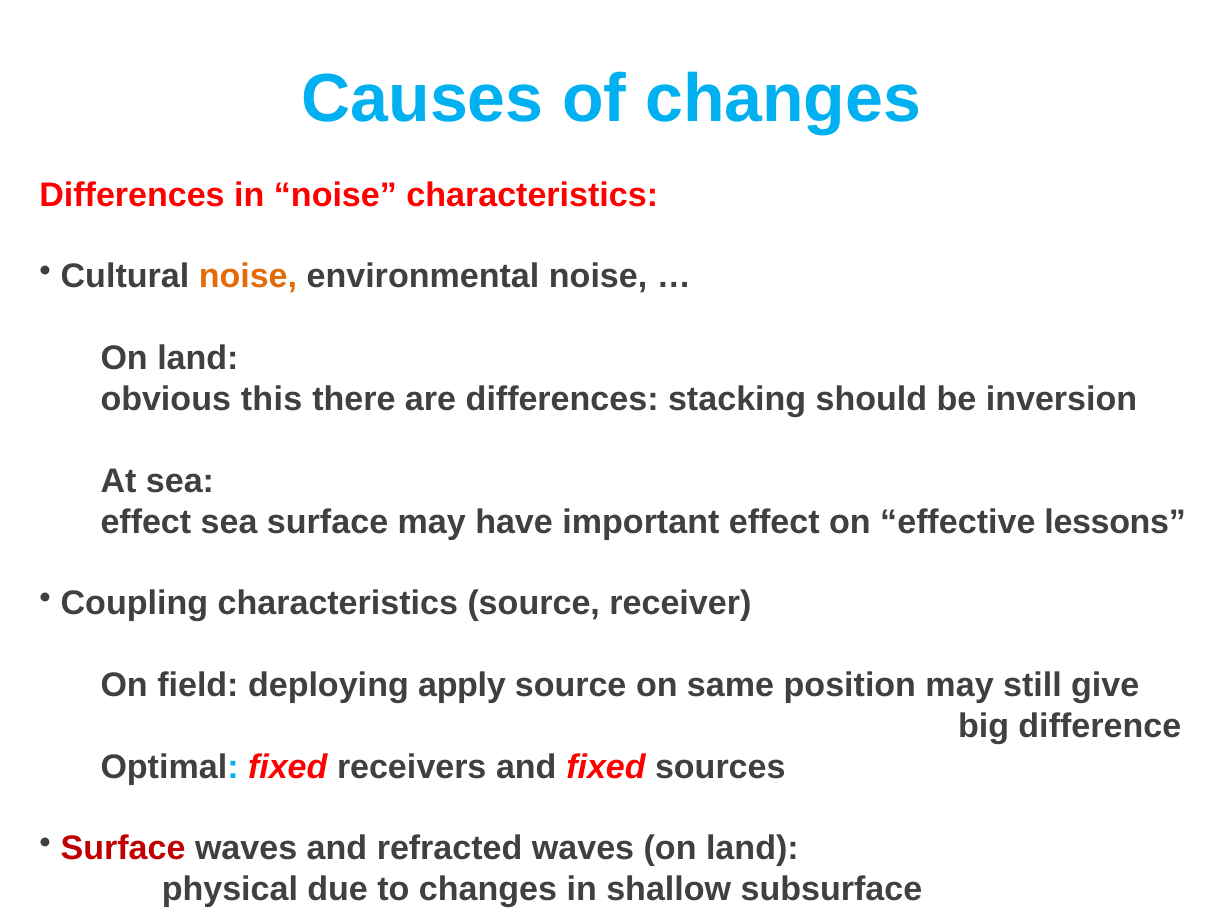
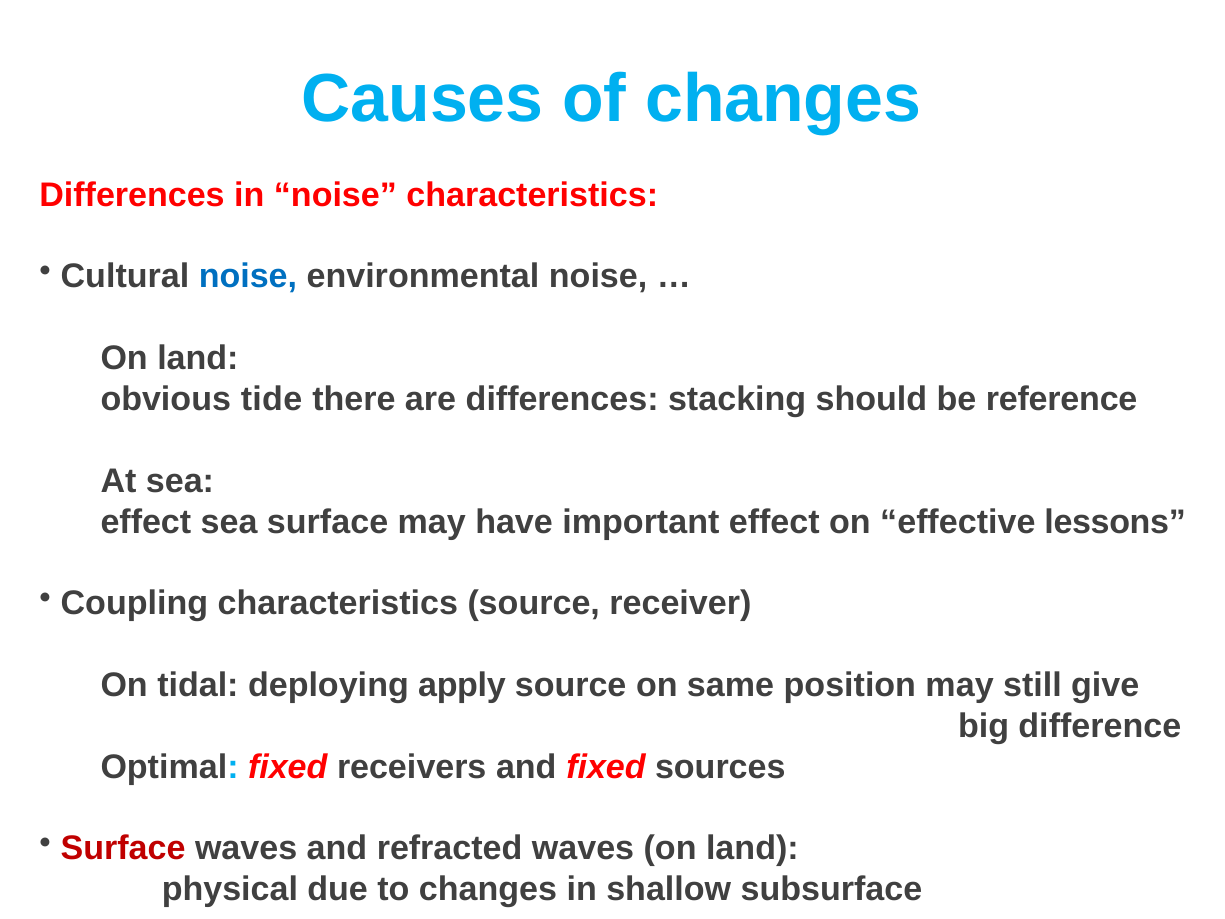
noise colour: orange -> blue (248, 277)
this: this -> tide (272, 399)
inversion: inversion -> reference (1062, 399)
field: field -> tidal (198, 685)
